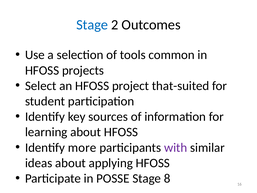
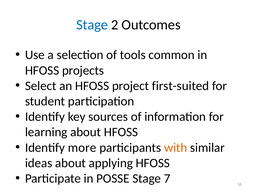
that-suited: that-suited -> first-suited (181, 86)
with colour: purple -> orange (176, 147)
8: 8 -> 7 (167, 178)
